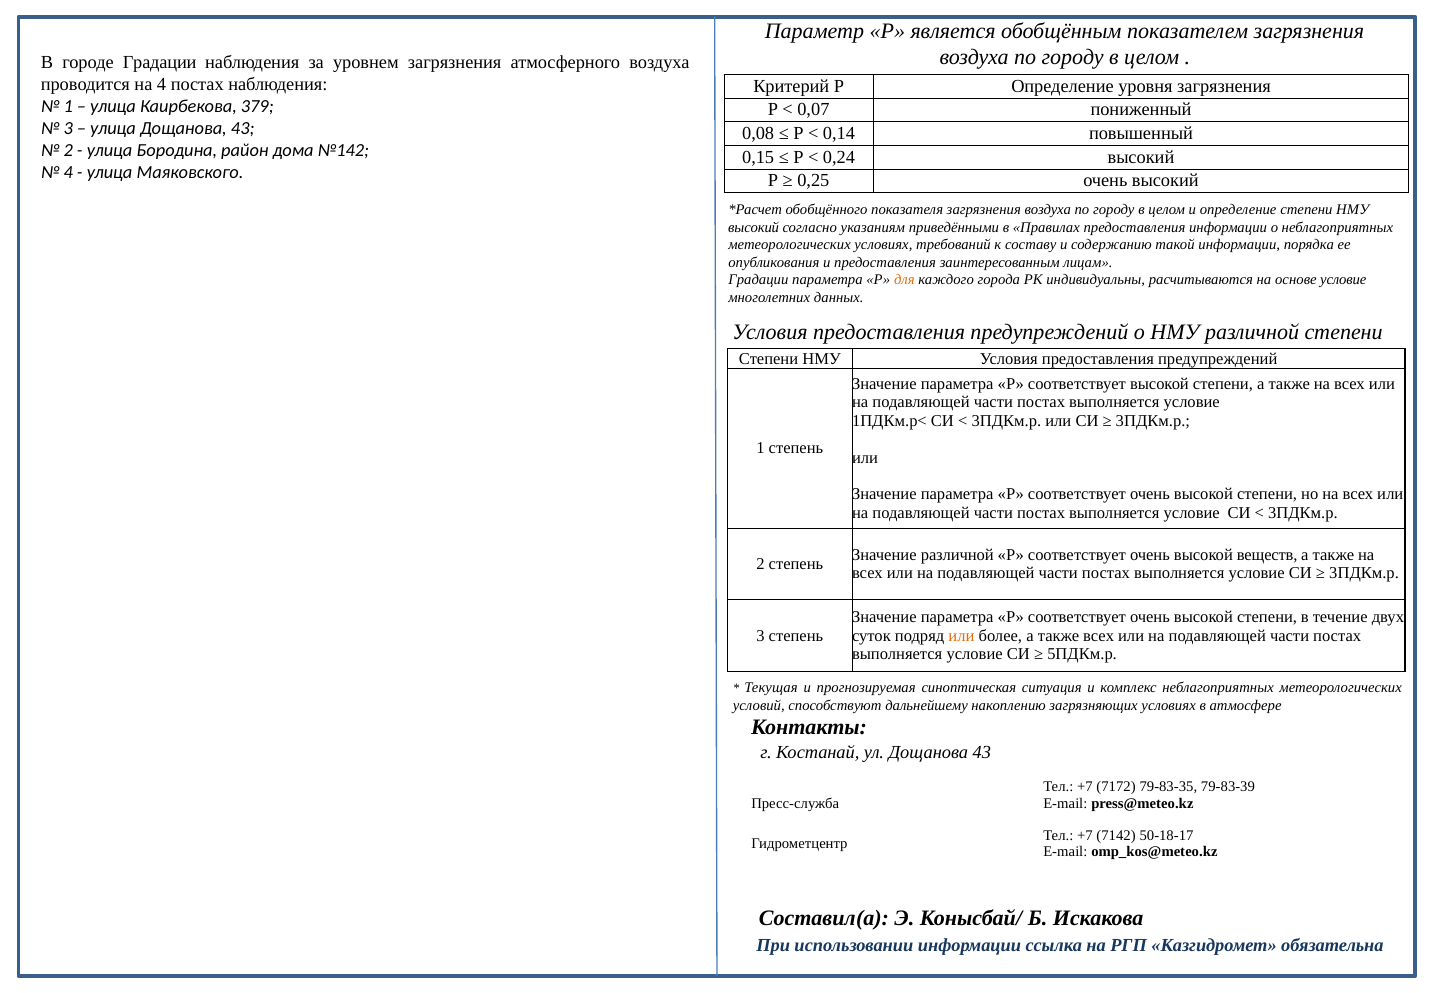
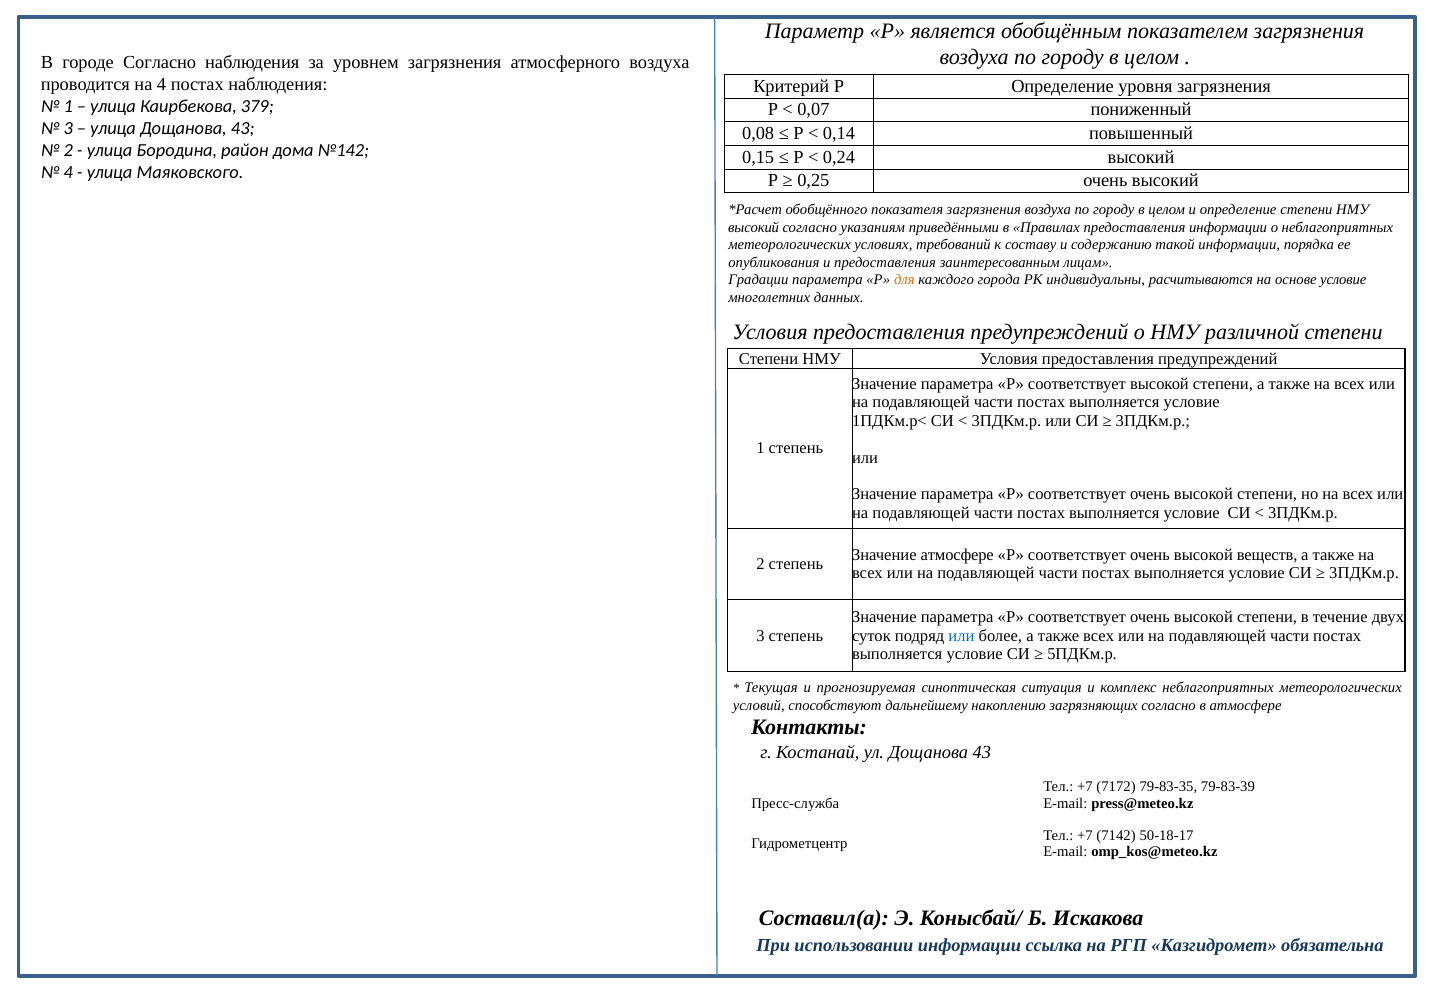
городе Градации: Градации -> Согласно (160, 62)
Значение различной: различной -> атмосфере (957, 555)
или colour: orange -> blue (961, 636)
загрязняющих условиях: условиях -> согласно (1169, 705)
